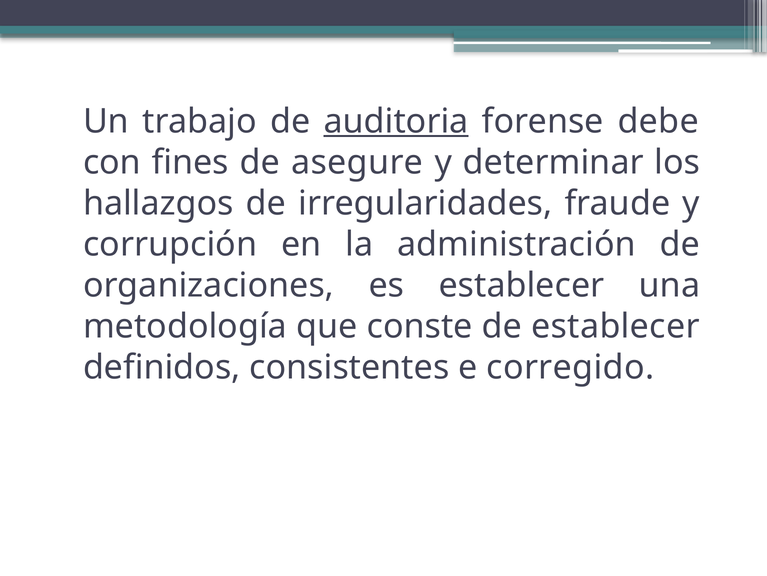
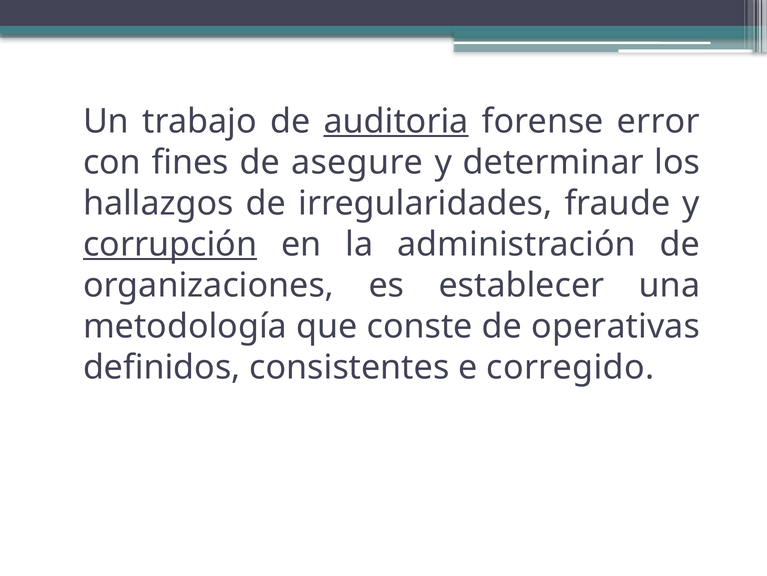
debe: debe -> error (658, 121)
corrupción underline: none -> present (170, 244)
de establecer: establecer -> operativas (616, 326)
